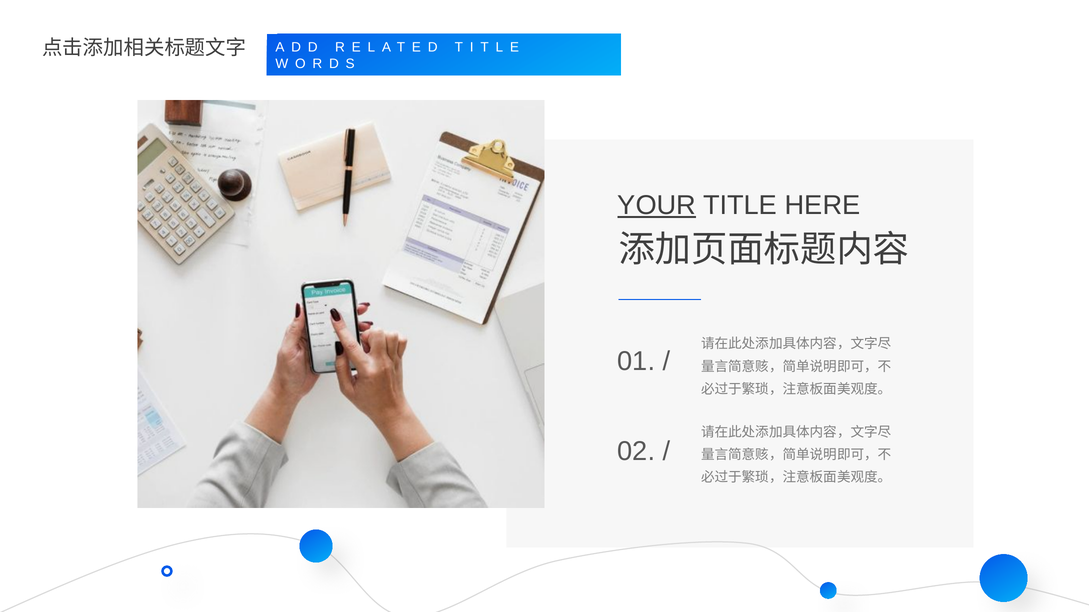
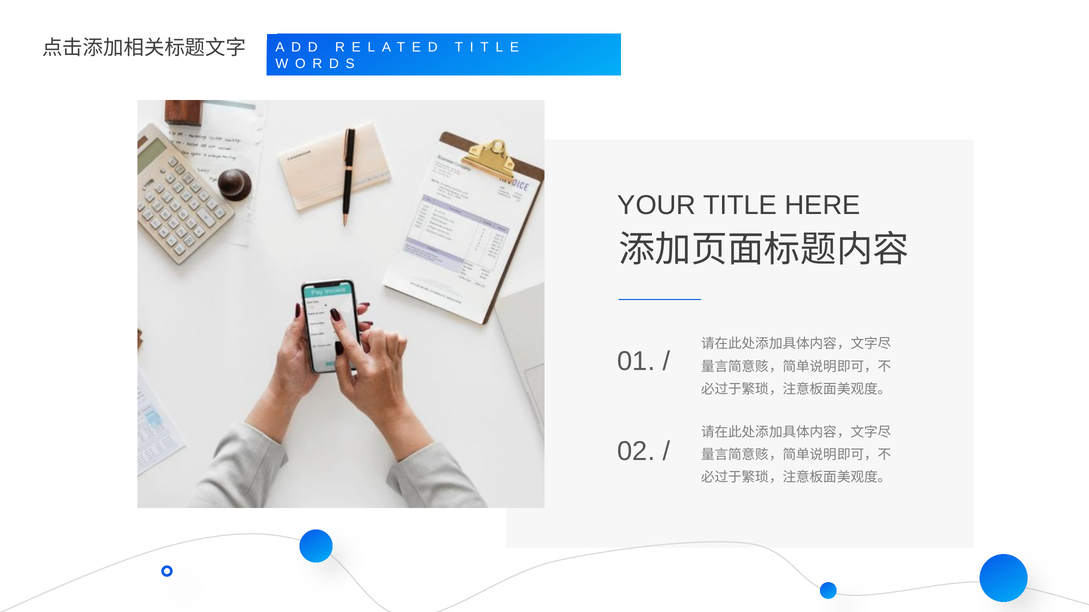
YOUR underline: present -> none (657, 205)
